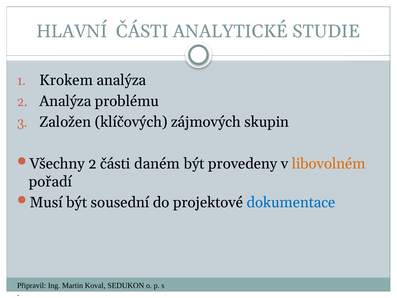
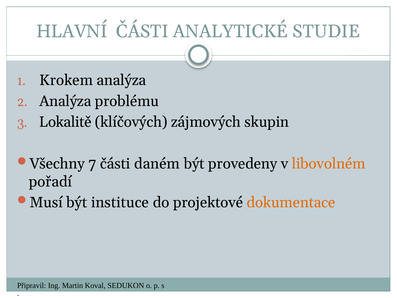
Založen: Založen -> Lokalitě (65, 122)
Všechny 2: 2 -> 7 (92, 164)
sousední: sousední -> instituce (120, 202)
dokumentace colour: blue -> orange (291, 202)
